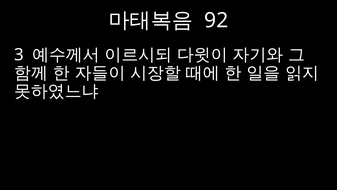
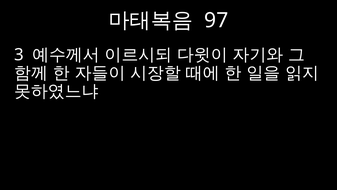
92: 92 -> 97 (216, 20)
